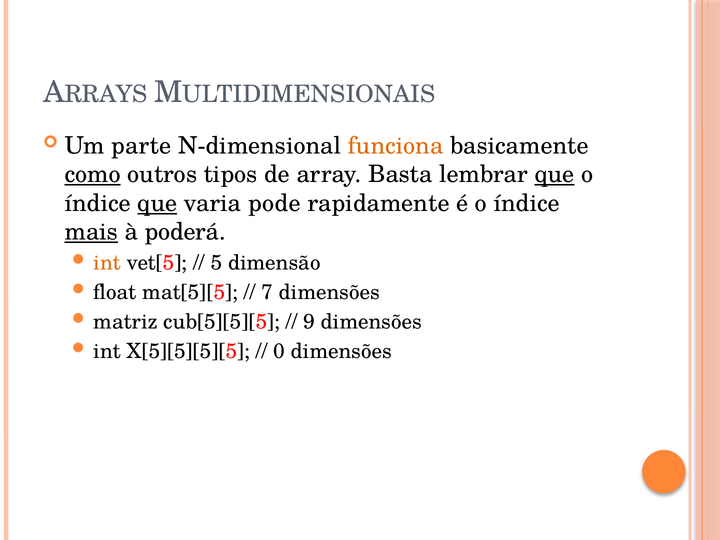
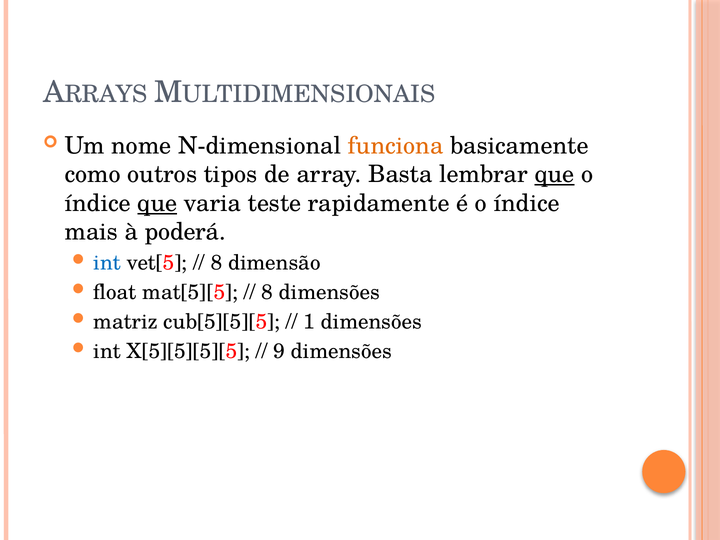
parte: parte -> nome (141, 146)
como underline: present -> none (93, 174)
pode: pode -> teste (275, 203)
mais underline: present -> none (91, 232)
int colour: orange -> blue (107, 263)
5: 5 -> 8 (216, 263)
7: 7 -> 8 (267, 292)
9: 9 -> 1 (309, 322)
0: 0 -> 9 (279, 351)
